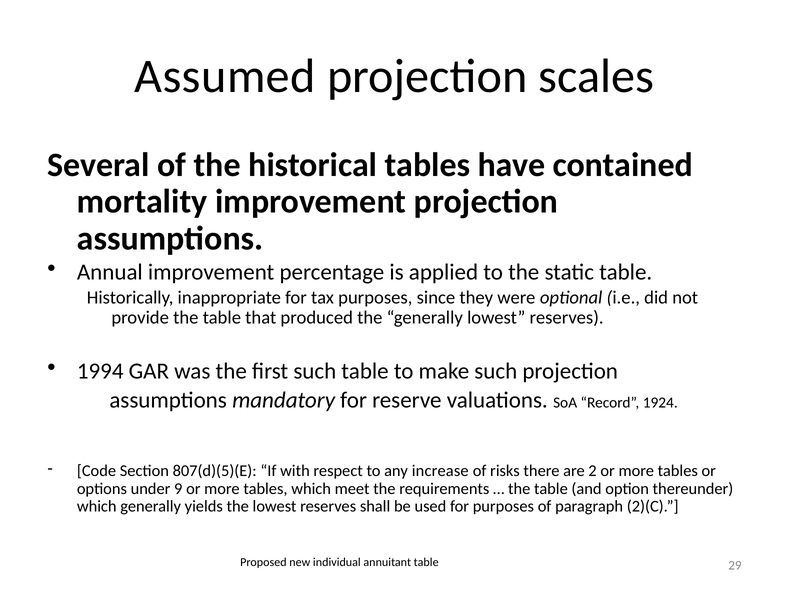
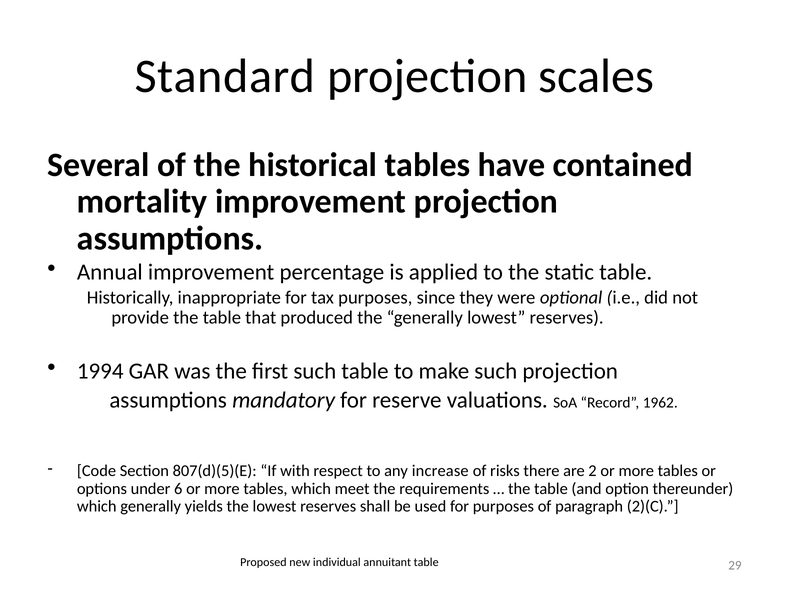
Assumed: Assumed -> Standard (225, 76)
1924: 1924 -> 1962 (660, 402)
9: 9 -> 6 (178, 488)
